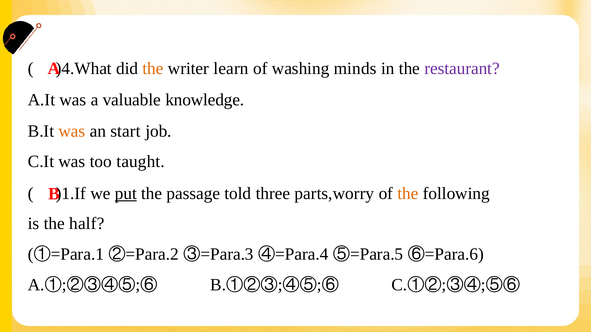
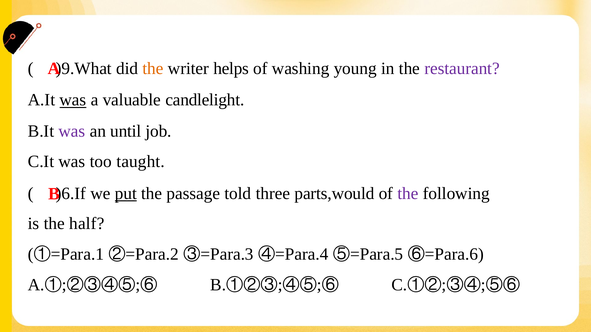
)4.What: )4.What -> )9.What (84, 69)
learn: learn -> helps (231, 69)
minds: minds -> young (355, 69)
was underline: none -> present (73, 100)
knowledge: knowledge -> candlelight (205, 100)
was colour: orange -> purple (72, 131)
start: start -> until (126, 131)
)1.If: )1.If -> )6.If (71, 194)
parts,worry: parts,worry -> parts,would (334, 194)
the colour: orange -> purple (408, 194)
